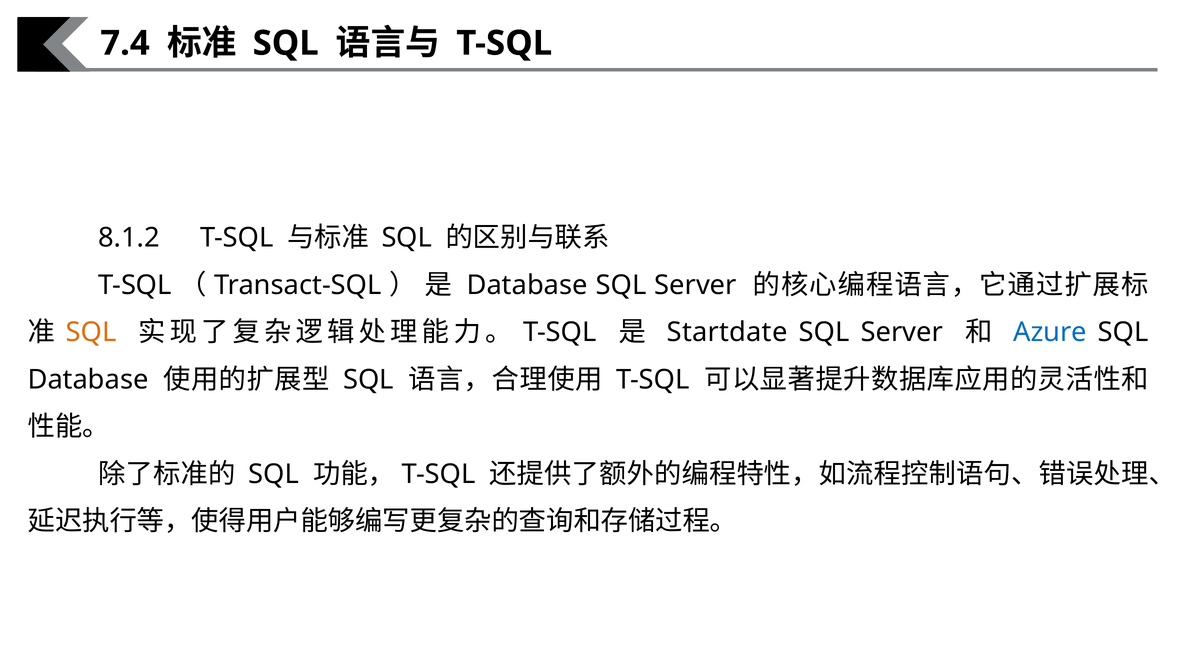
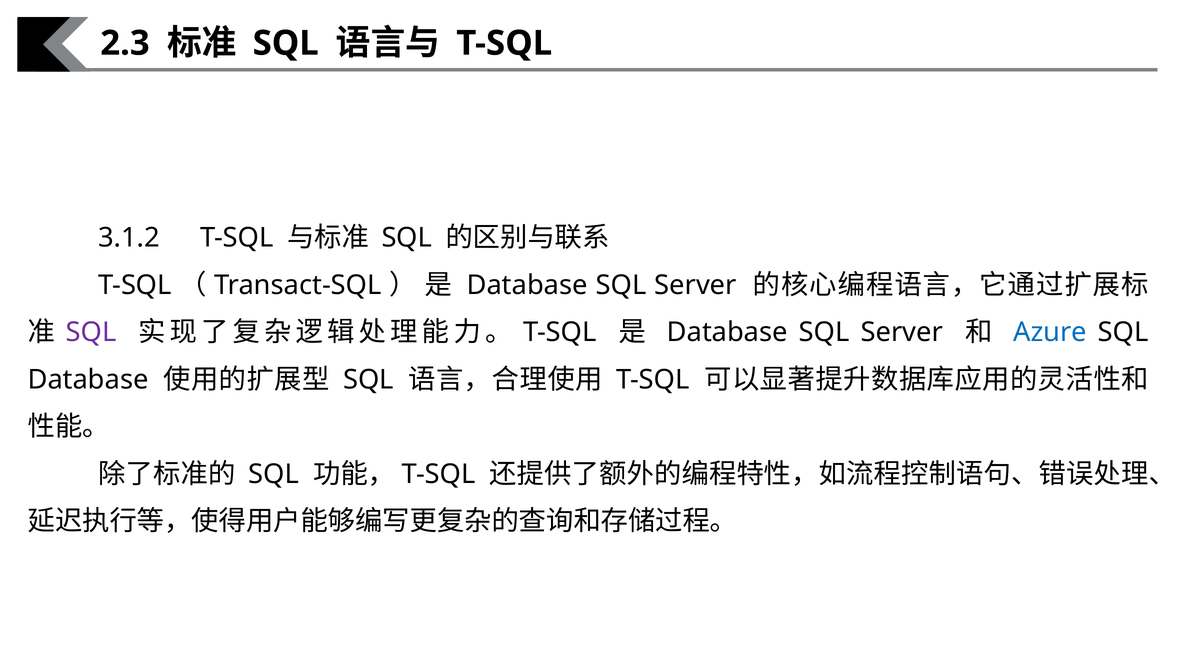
7.4: 7.4 -> 2.3 (125, 43)
8.1.2: 8.1.2 -> 3.1.2 (129, 238)
SQL colour: orange -> purple (91, 332)
Startdate: Startdate -> Database (727, 332)
